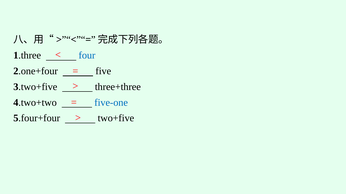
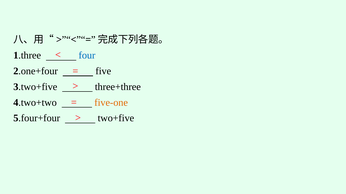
five-one colour: blue -> orange (111, 103)
